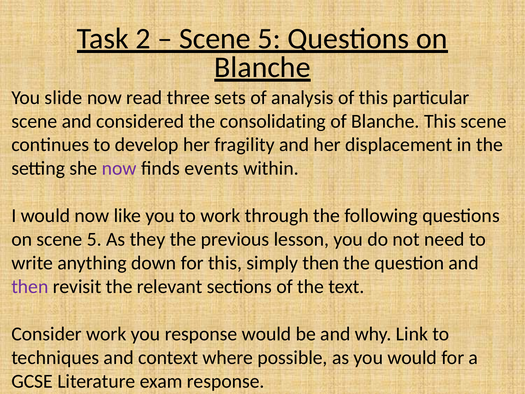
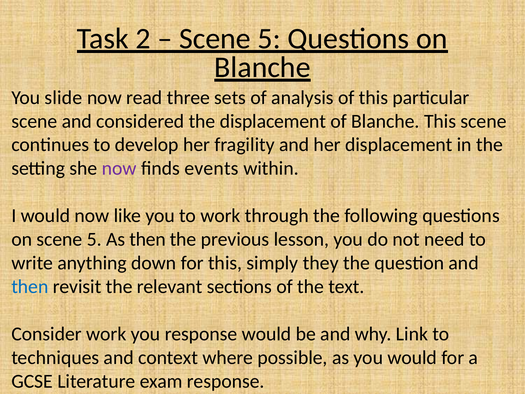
the consolidating: consolidating -> displacement (273, 121)
As they: they -> then (148, 239)
simply then: then -> they (321, 263)
then colour: purple -> blue (30, 287)
